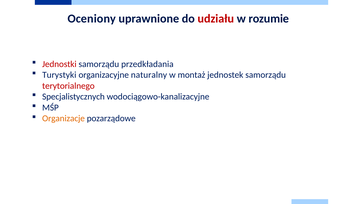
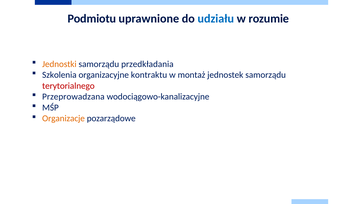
Oceniony: Oceniony -> Podmiotu (92, 19)
udziału colour: red -> blue (216, 19)
Jednostki colour: red -> orange (59, 64)
Turystyki: Turystyki -> Szkolenia (59, 75)
naturalny: naturalny -> kontraktu (149, 75)
Specjalistycznych: Specjalistycznych -> Przeprowadzana (73, 97)
